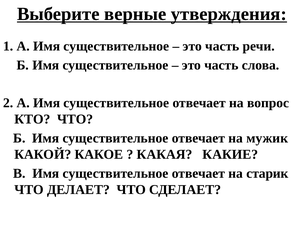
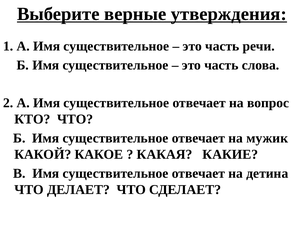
старик: старик -> детина (267, 173)
